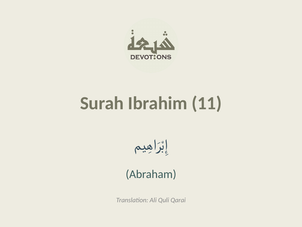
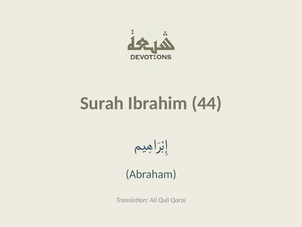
11: 11 -> 44 (207, 103)
